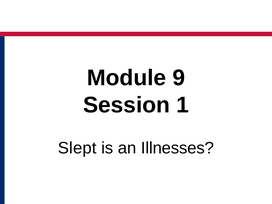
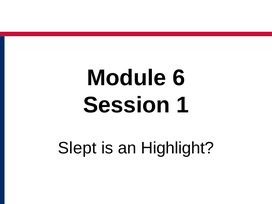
9: 9 -> 6 (179, 78)
Illnesses: Illnesses -> Highlight (177, 148)
